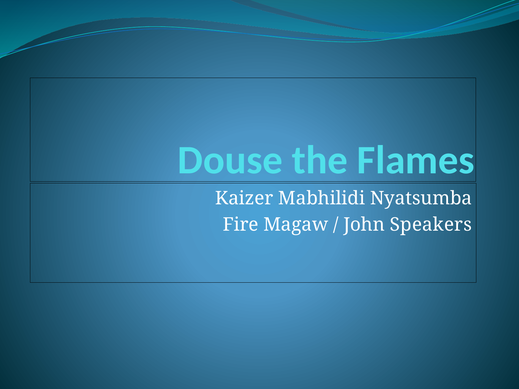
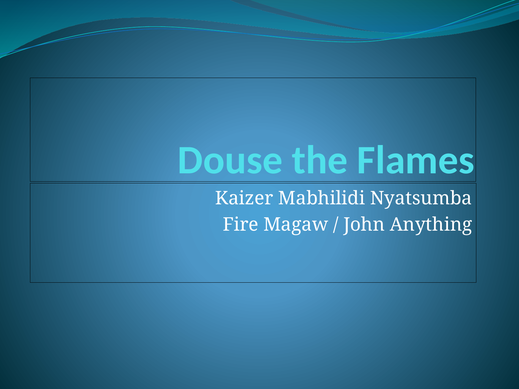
Speakers: Speakers -> Anything (431, 225)
